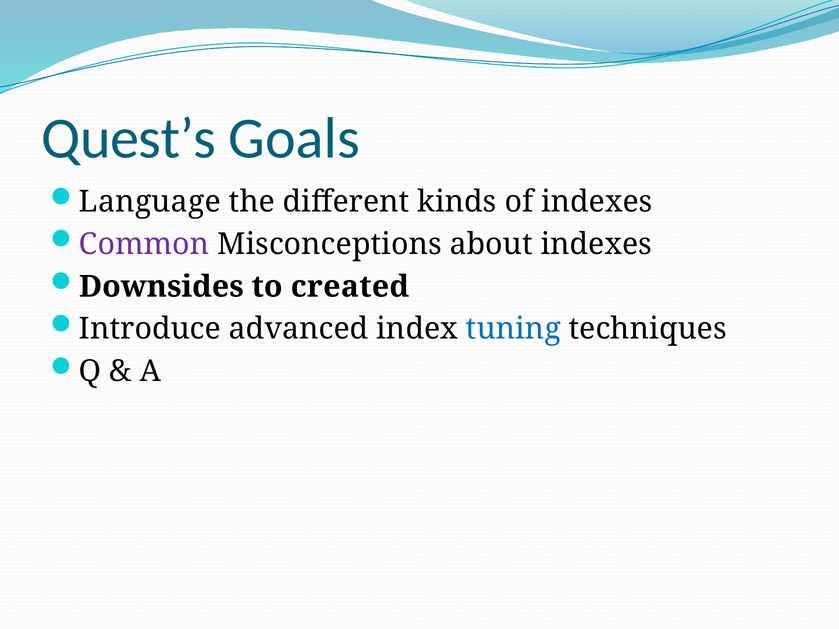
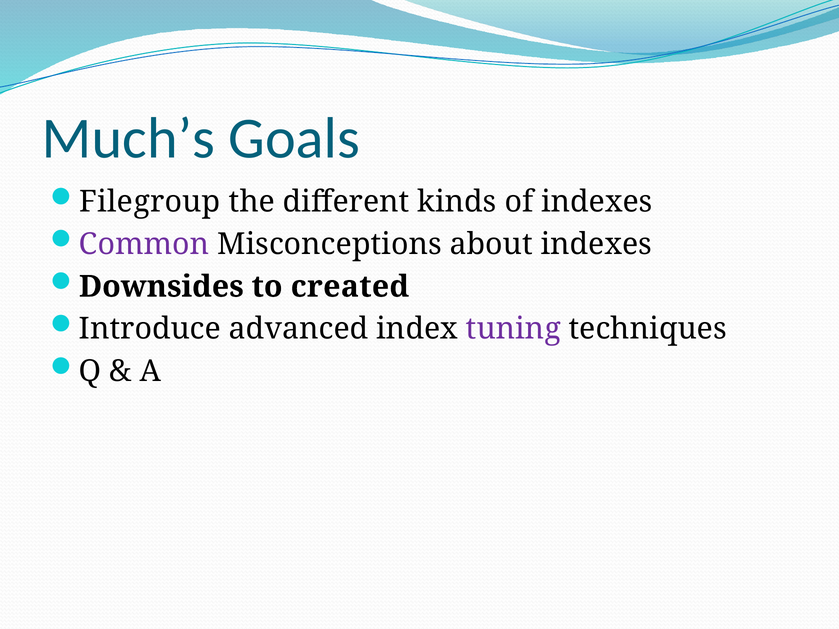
Quest’s: Quest’s -> Much’s (129, 139)
Language: Language -> Filegroup (150, 202)
tuning colour: blue -> purple (513, 329)
